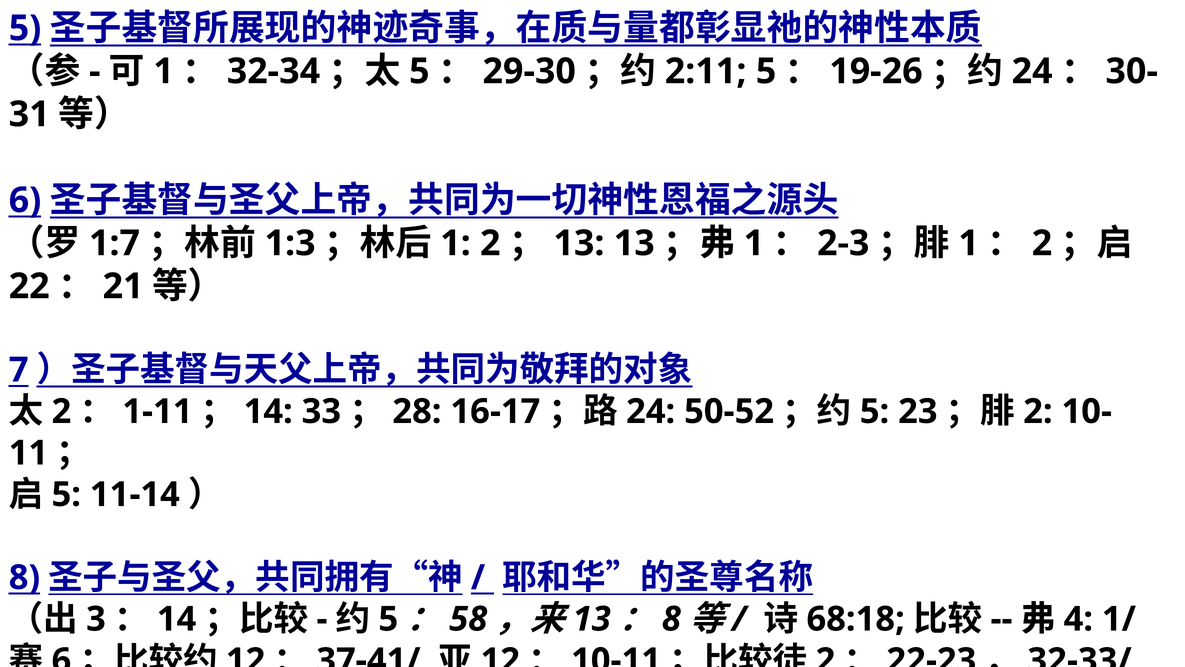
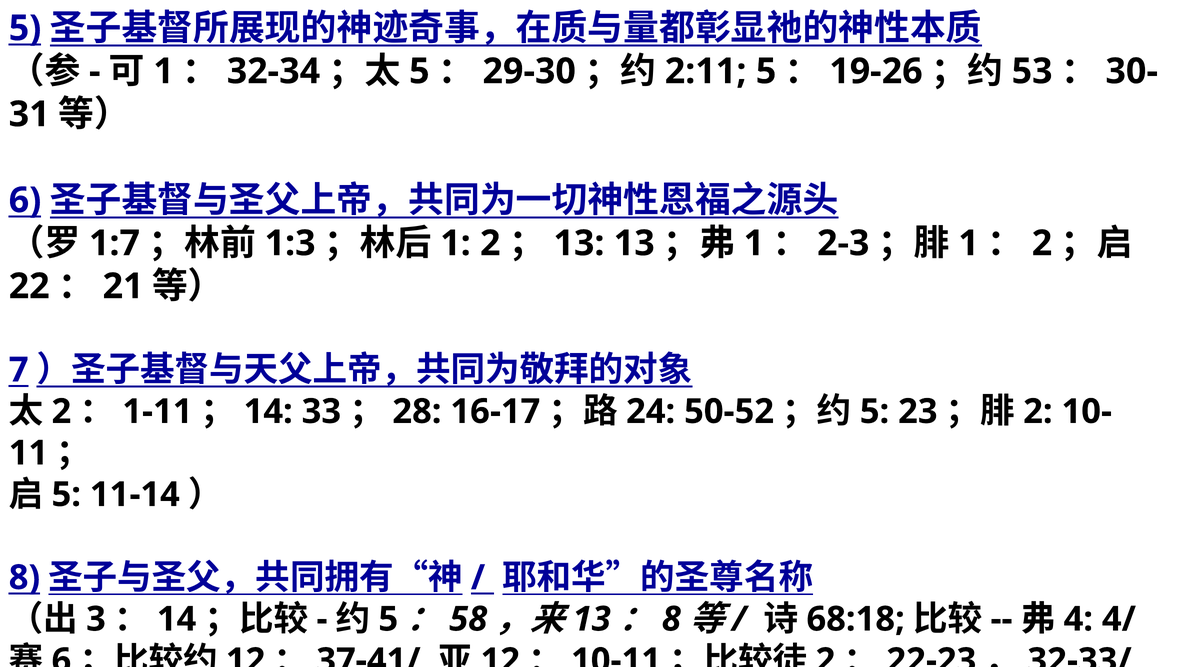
24: 24 -> 53 (1032, 71)
1/: 1/ -> 4/ (1119, 619)
